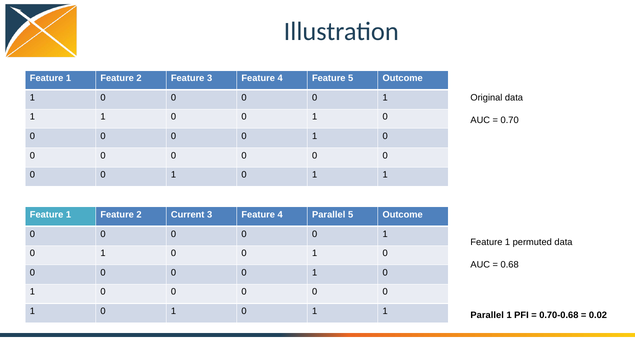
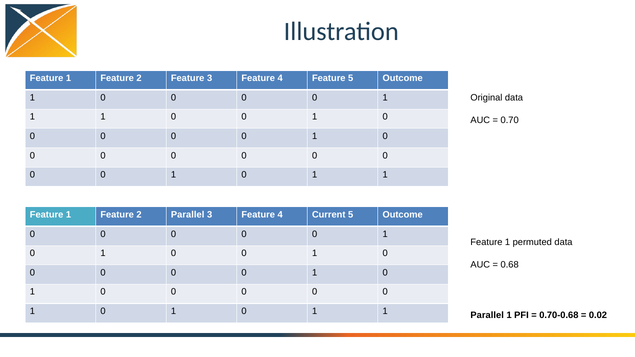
2 Current: Current -> Parallel (188, 215)
4 Parallel: Parallel -> Current (329, 215)
